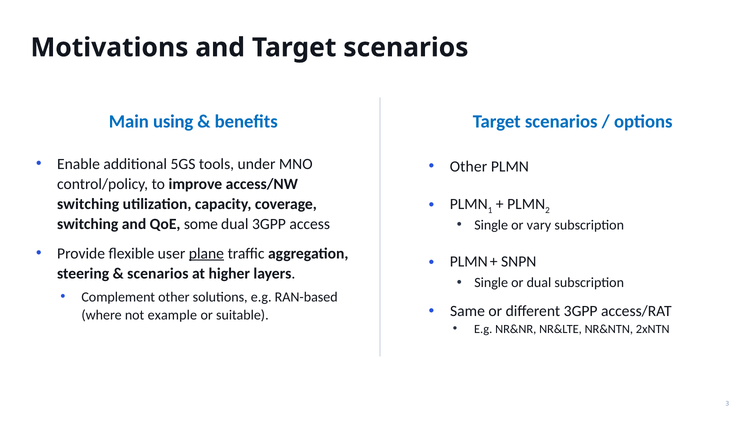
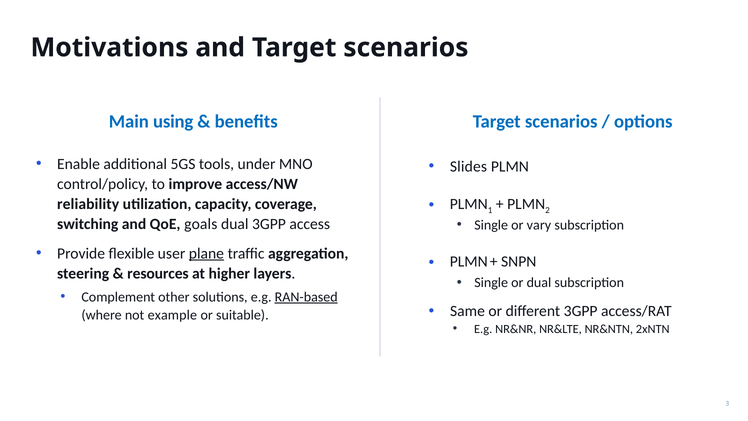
Other: Other -> Slides (468, 166)
switching: switching -> reliability (88, 204)
some: some -> goals (201, 224)
scenarios: scenarios -> resources (158, 273)
RAN-based underline: none -> present (306, 297)
